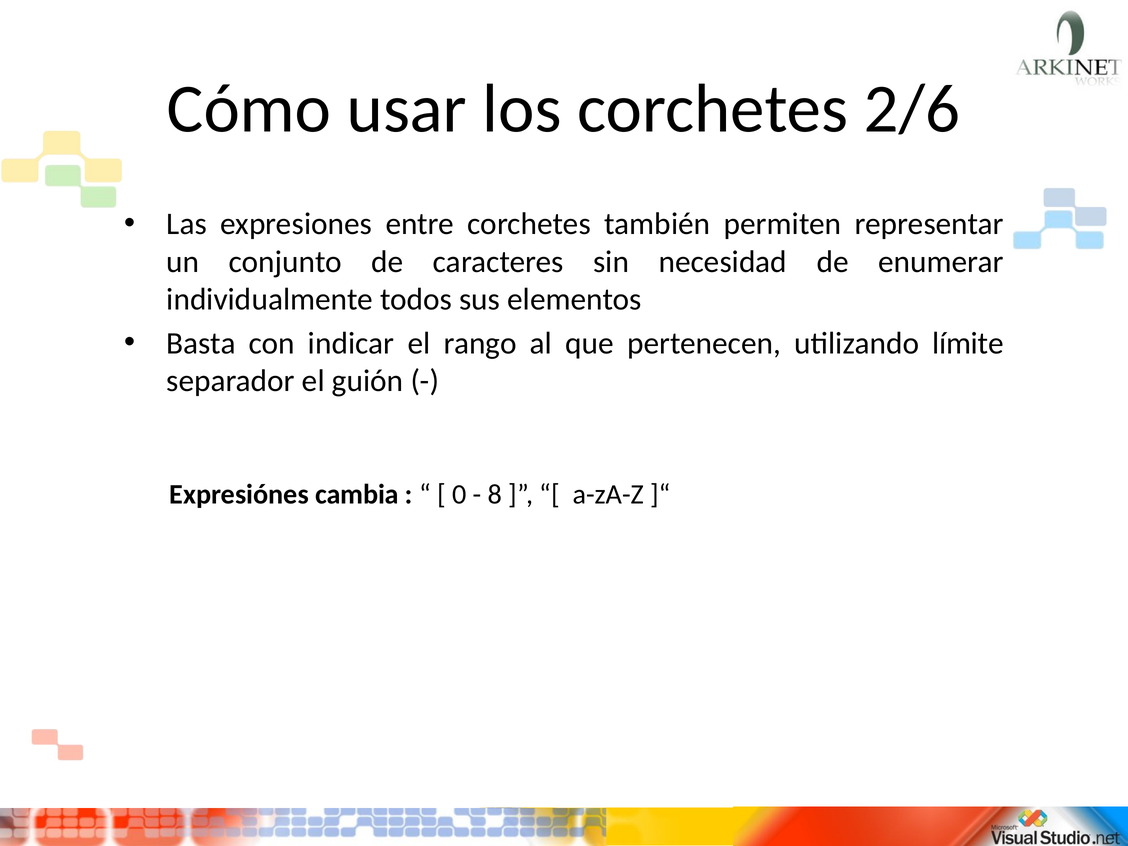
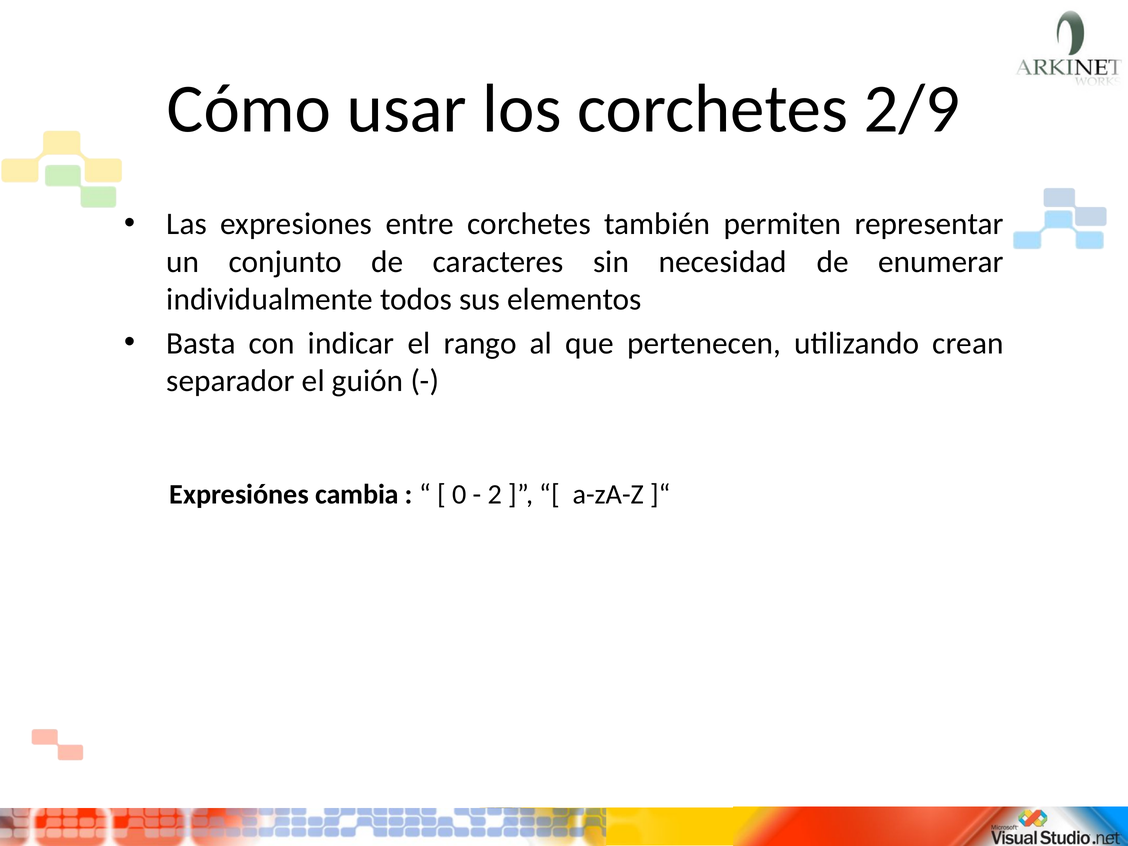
2/6: 2/6 -> 2/9 (912, 109)
límite: límite -> crean (968, 343)
8: 8 -> 2 (495, 494)
